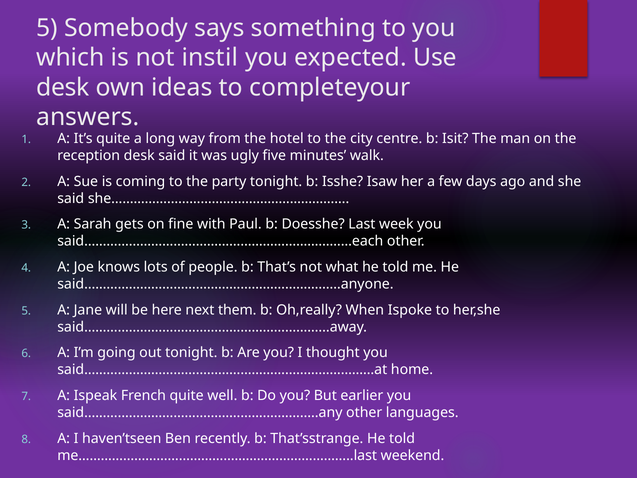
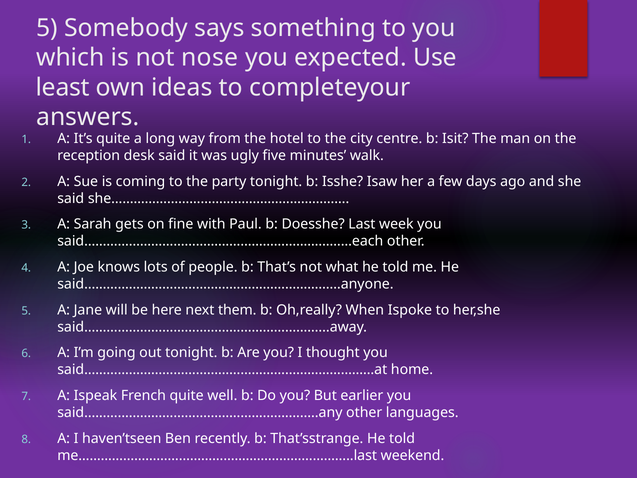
instil: instil -> nose (210, 58)
desk: desk -> least (63, 87)
